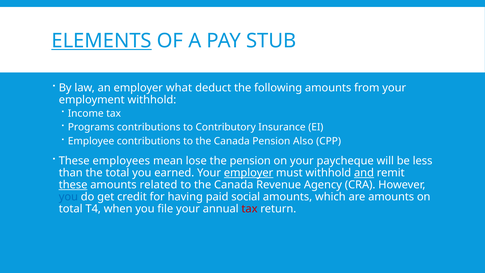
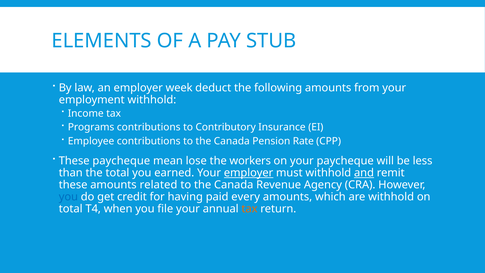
ELEMENTS underline: present -> none (102, 41)
what: what -> week (179, 88)
Also: Also -> Rate (303, 141)
These employees: employees -> paycheque (121, 161)
the pension: pension -> workers (250, 161)
these underline: present -> none (73, 185)
social: social -> every (246, 197)
are amounts: amounts -> withhold (391, 197)
tax colour: red -> orange (250, 209)
